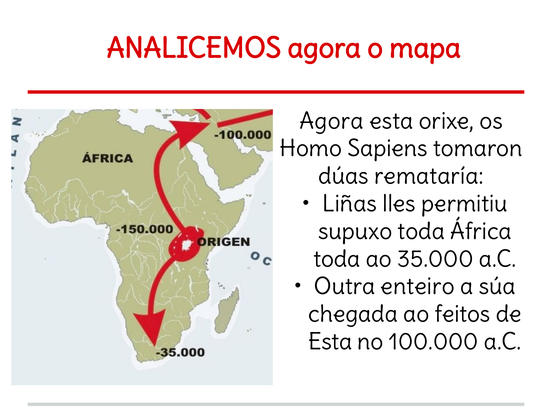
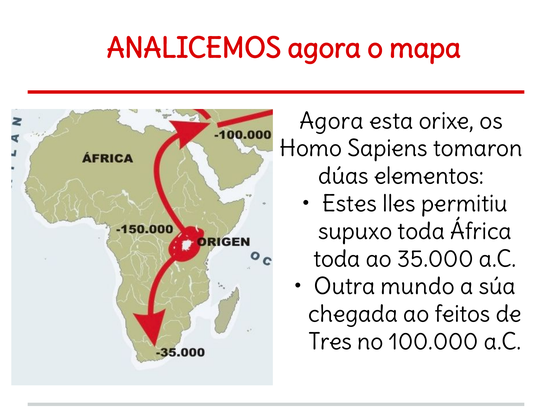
remataría: remataría -> elementos (429, 176)
Liñas: Liñas -> Estes (350, 204)
enteiro: enteiro -> mundo (418, 287)
Esta: Esta -> Tres (330, 342)
